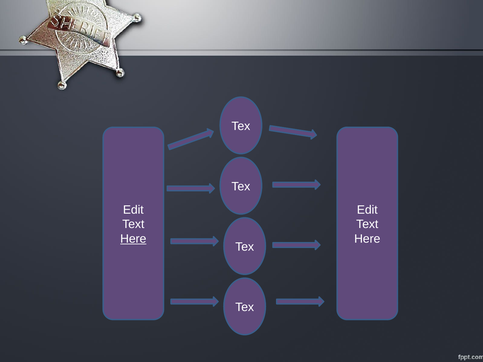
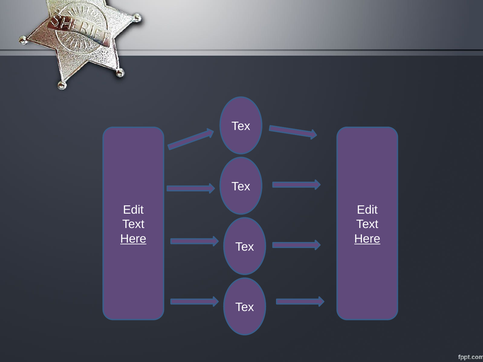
Here underline: none -> present (367, 239)
